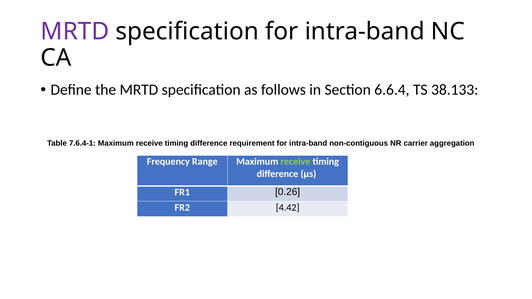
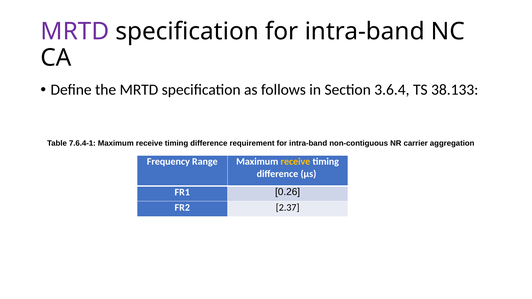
6.6.4: 6.6.4 -> 3.6.4 (392, 90)
receive colour: light green -> yellow (295, 162)
4.42: 4.42 -> 2.37 (288, 208)
